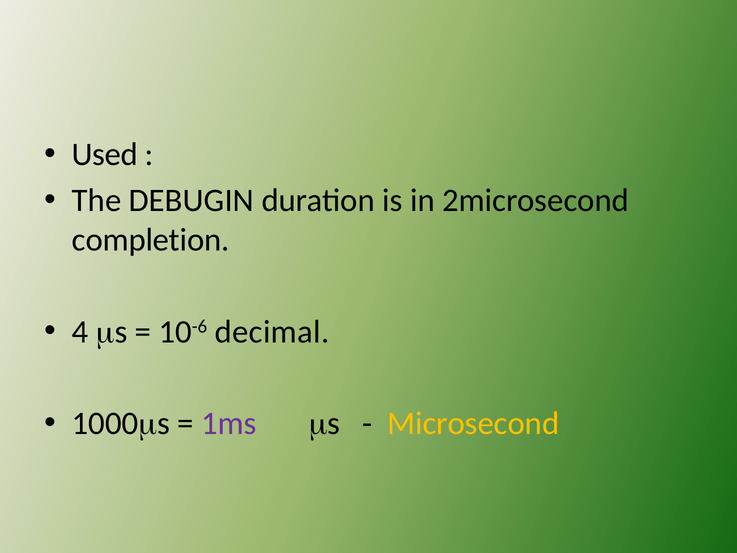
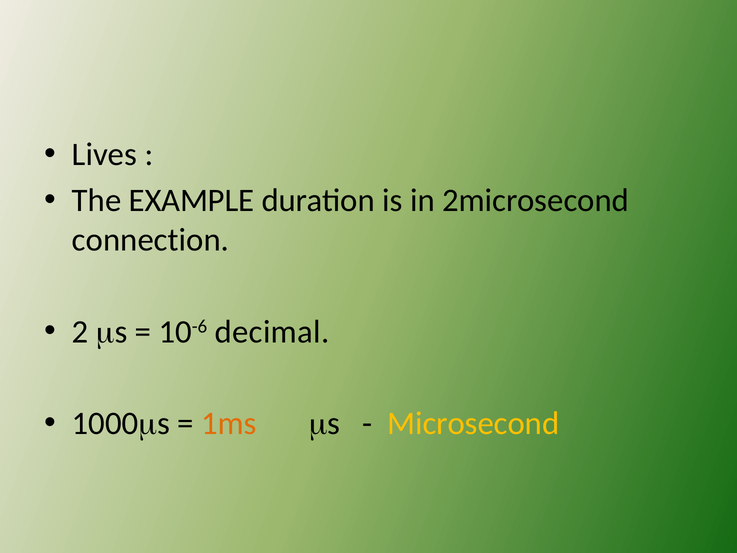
Used: Used -> Lives (104, 155)
DEBUGIN: DEBUGIN -> EXAMPLE (191, 200)
completion: completion -> connection (150, 240)
4: 4 -> 2 (80, 332)
1ms colour: purple -> orange (229, 423)
